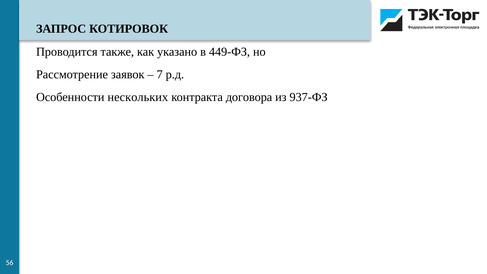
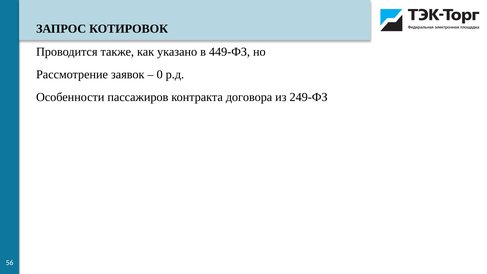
7: 7 -> 0 (160, 74)
нескольких: нескольких -> пассажиров (138, 97)
937-ФЗ: 937-ФЗ -> 249-ФЗ (309, 97)
